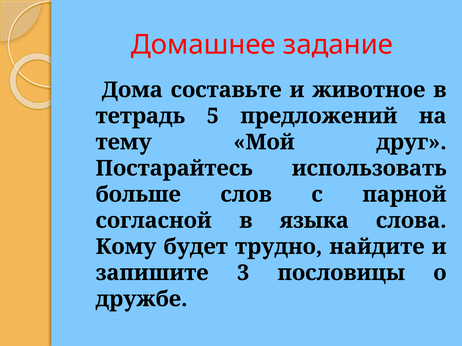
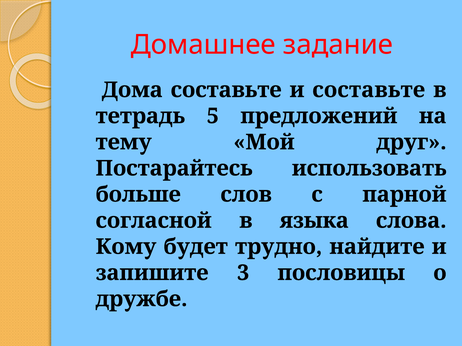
и животное: животное -> составьте (369, 90)
